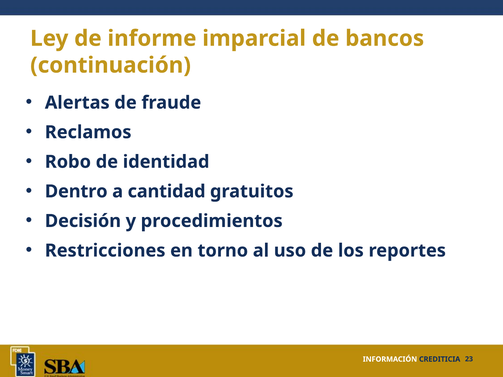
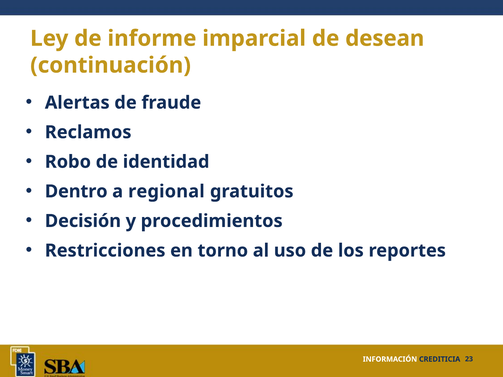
bancos: bancos -> desean (385, 38)
cantidad: cantidad -> regional (166, 192)
